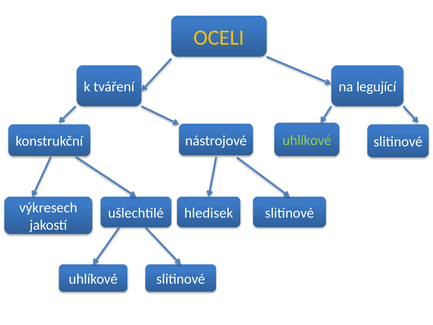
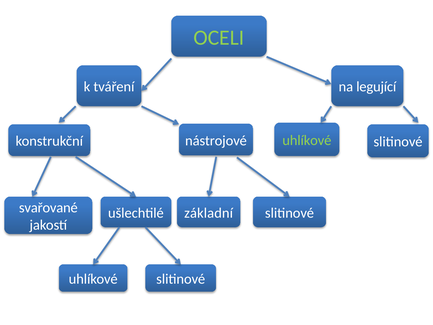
OCELI colour: yellow -> light green (219, 38)
výkresech: výkresech -> svařované (48, 208)
hledisek: hledisek -> základní (209, 213)
